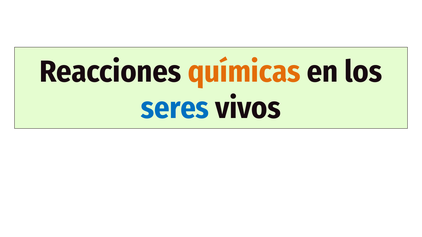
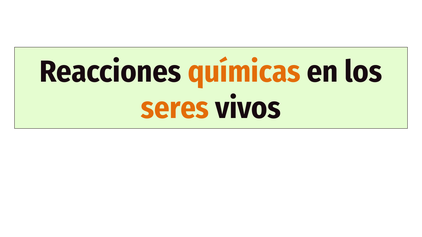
seres colour: blue -> orange (175, 108)
